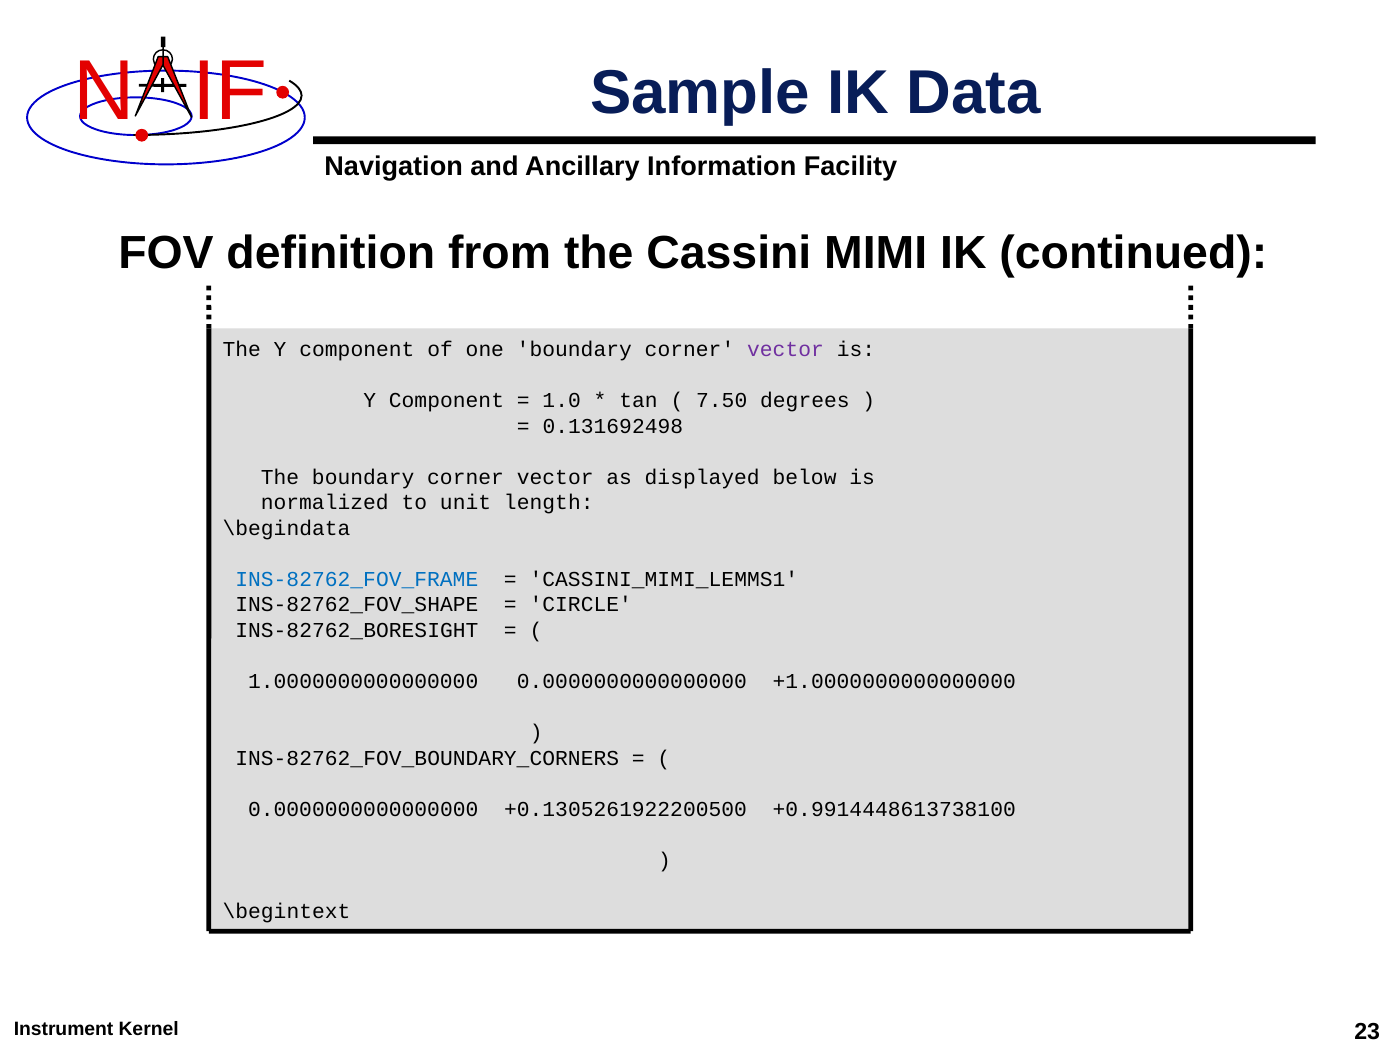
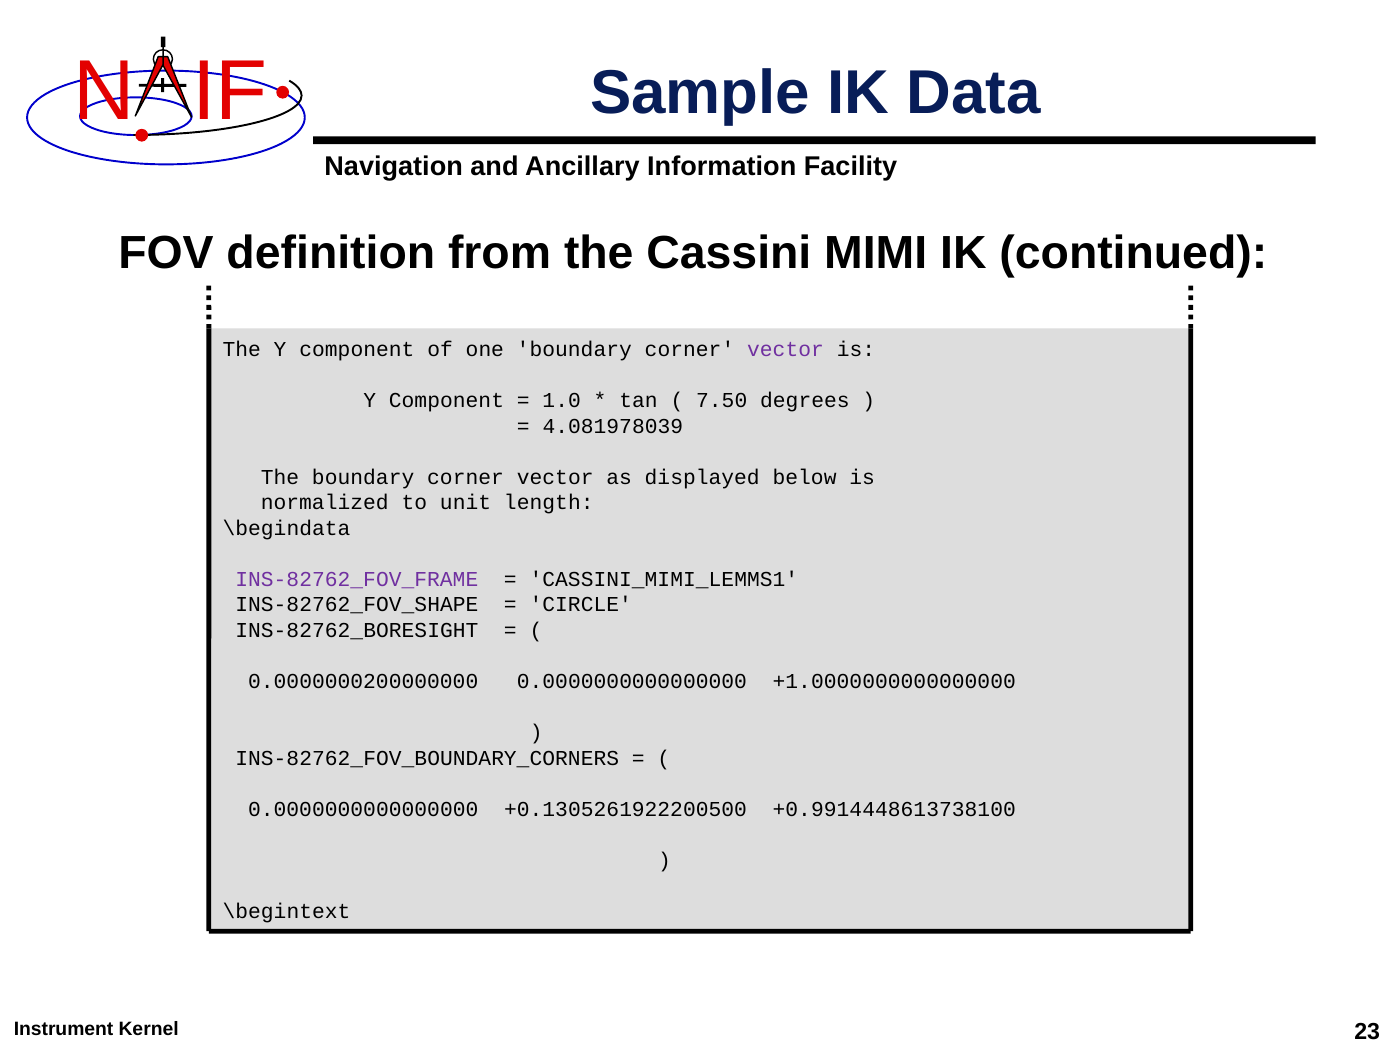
0.131692498: 0.131692498 -> 4.081978039 (613, 426)
INS-82762_FOV_FRAME colour: blue -> purple (357, 579)
1.0000000000000000: 1.0000000000000000 -> 0.0000000200000000 (363, 681)
